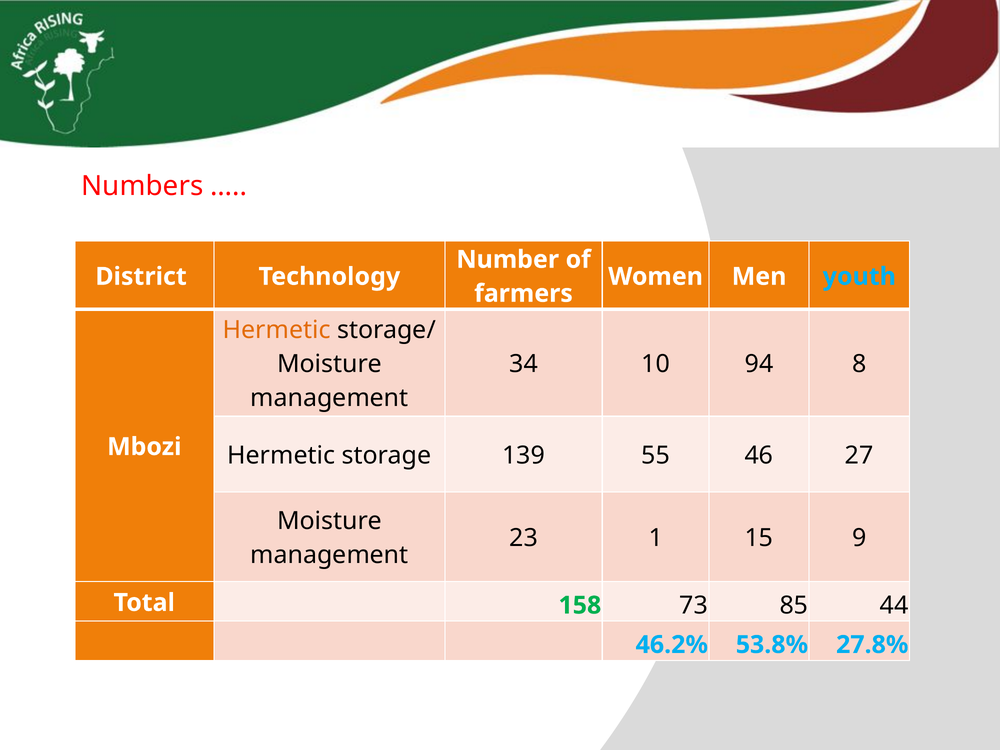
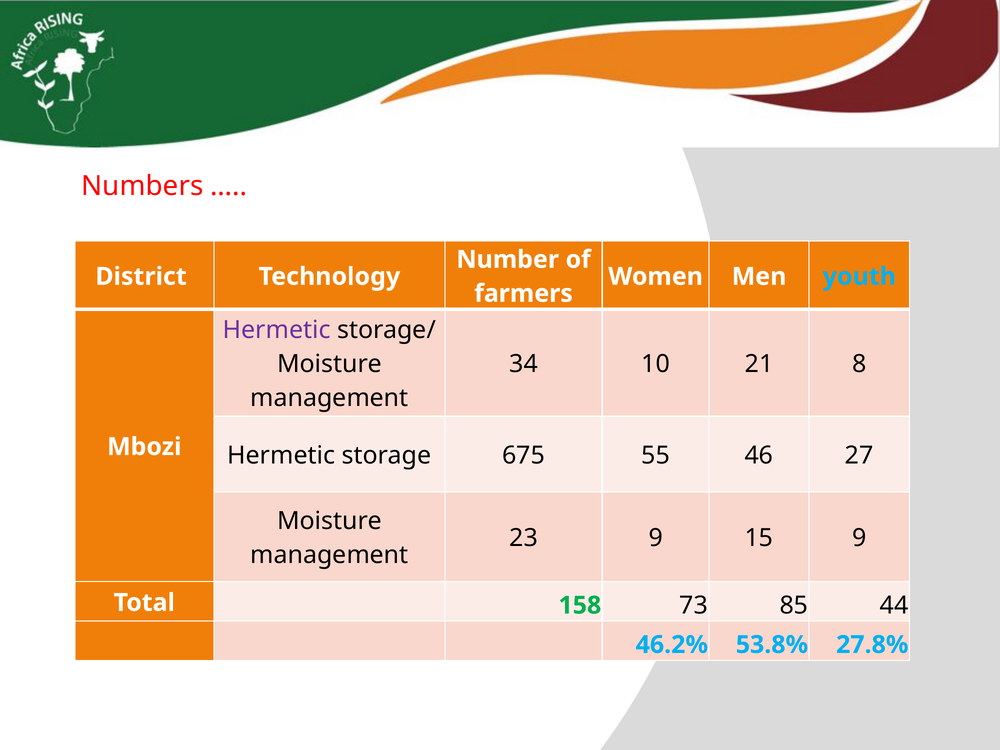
Hermetic colour: orange -> purple (277, 330)
94: 94 -> 21 (759, 364)
139: 139 -> 675 (524, 455)
23 1: 1 -> 9 (656, 538)
